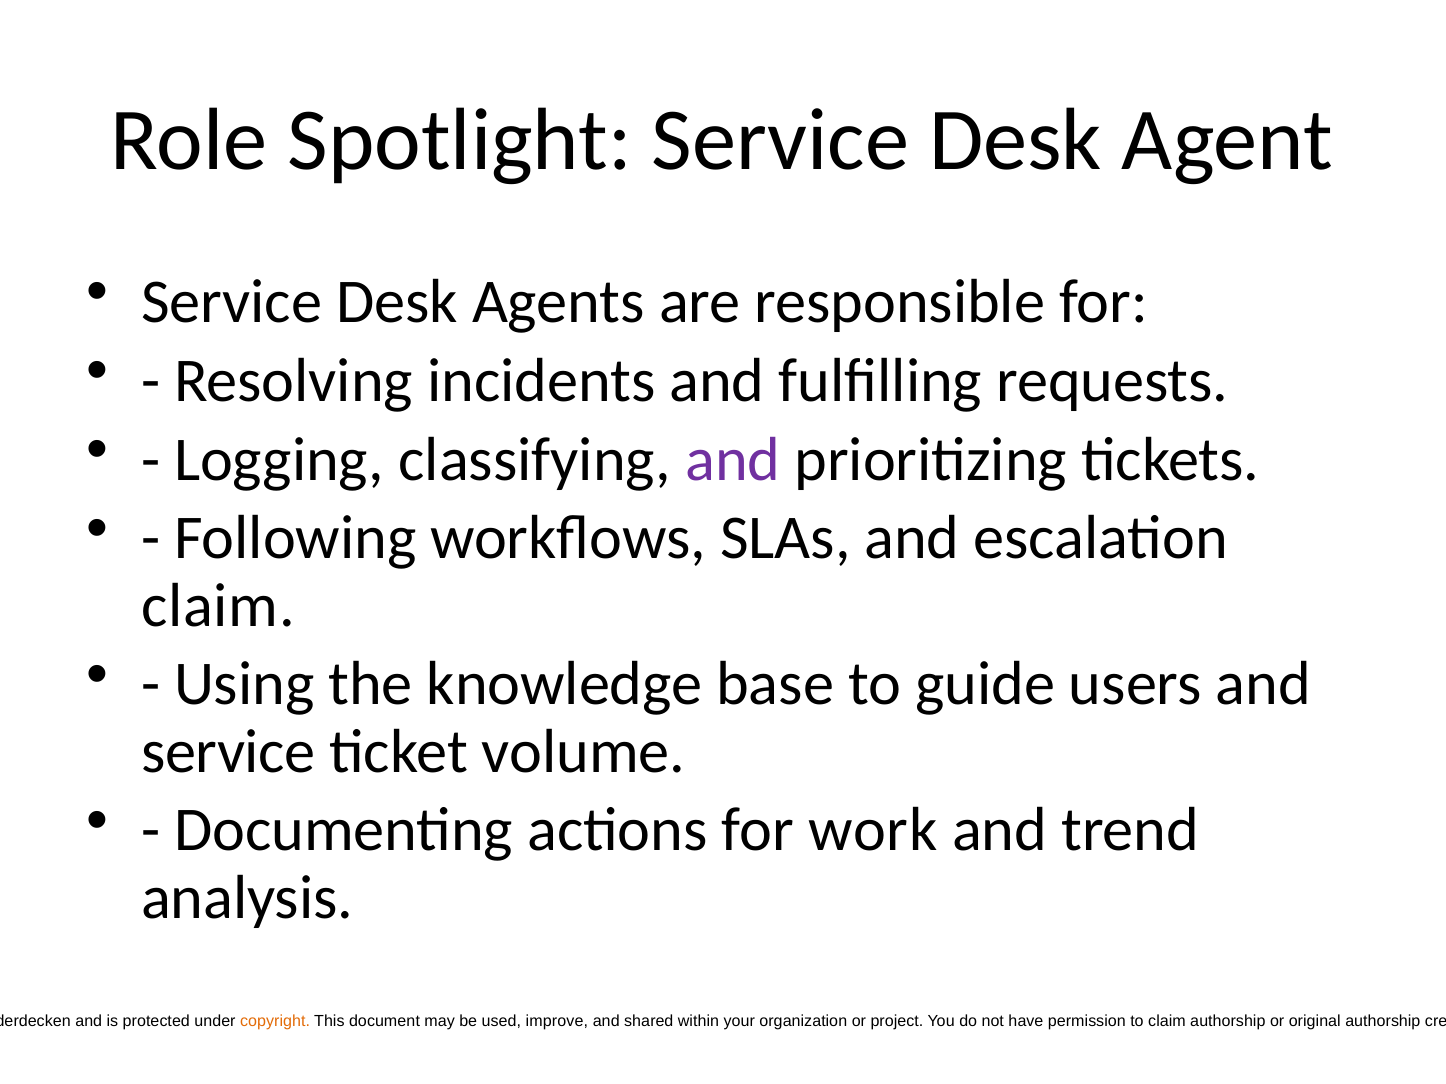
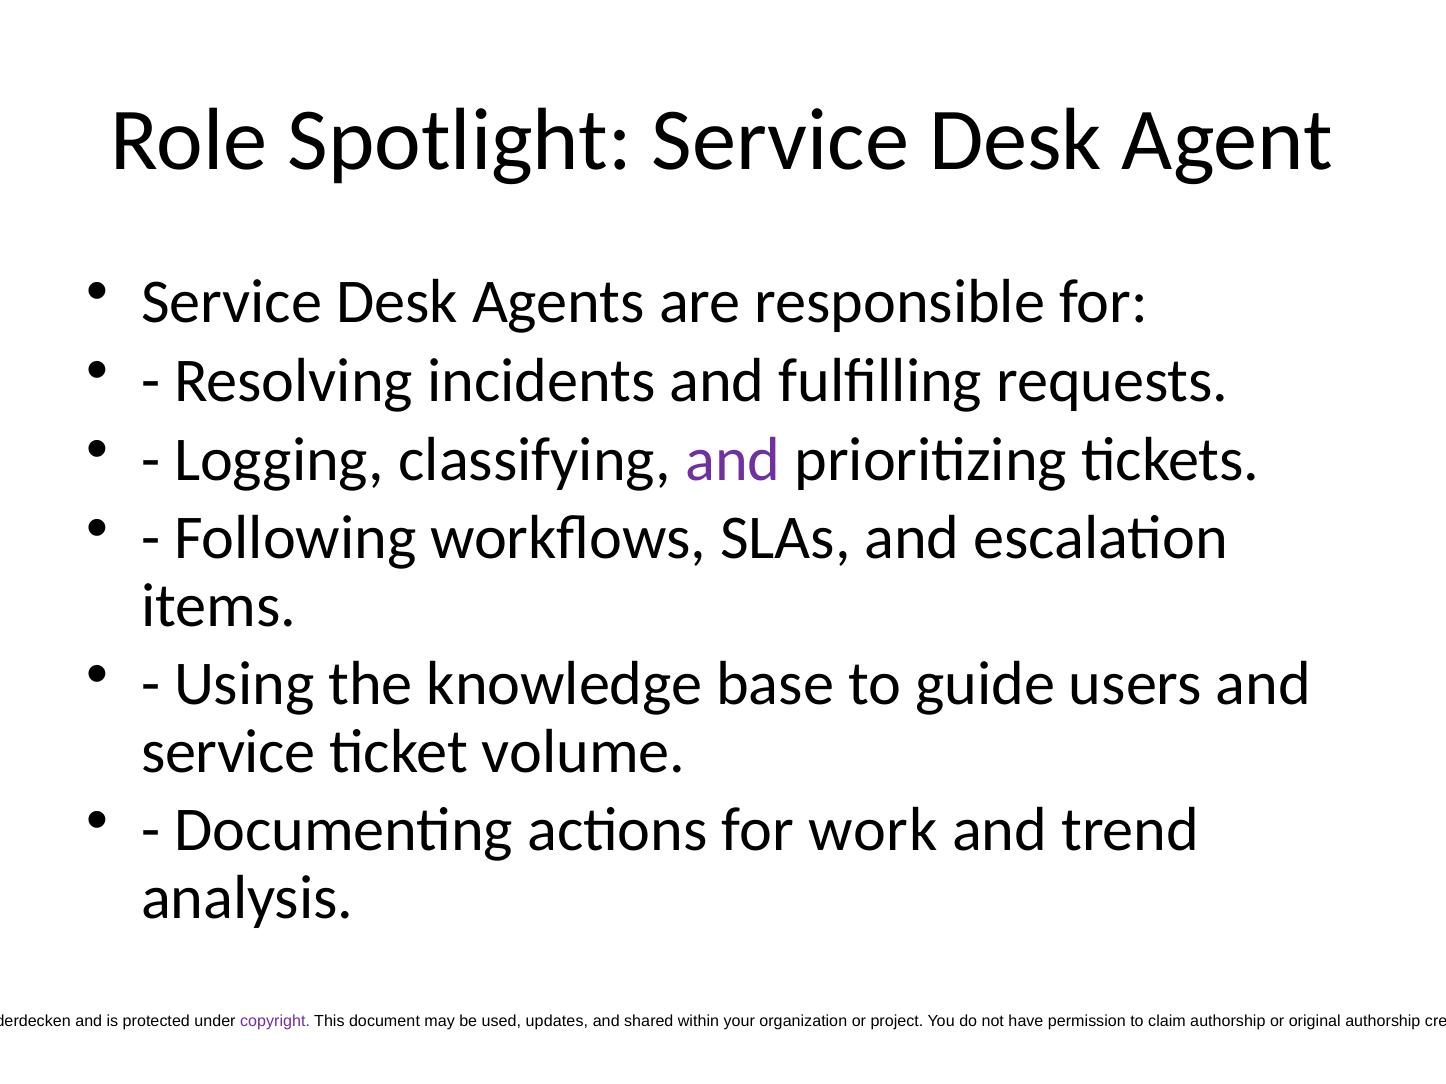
claim: claim -> items (219, 606)
copyright colour: orange -> purple (275, 1022)
improve: improve -> updates (557, 1022)
